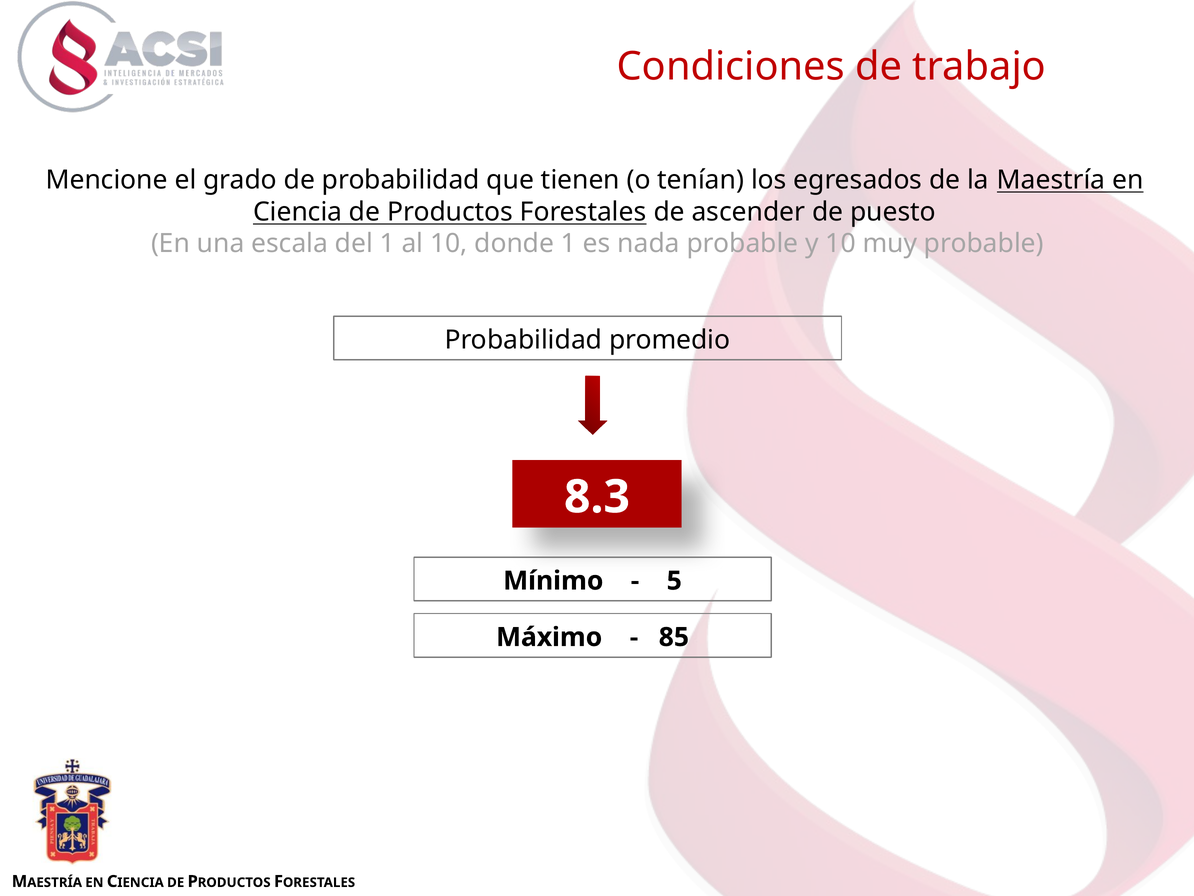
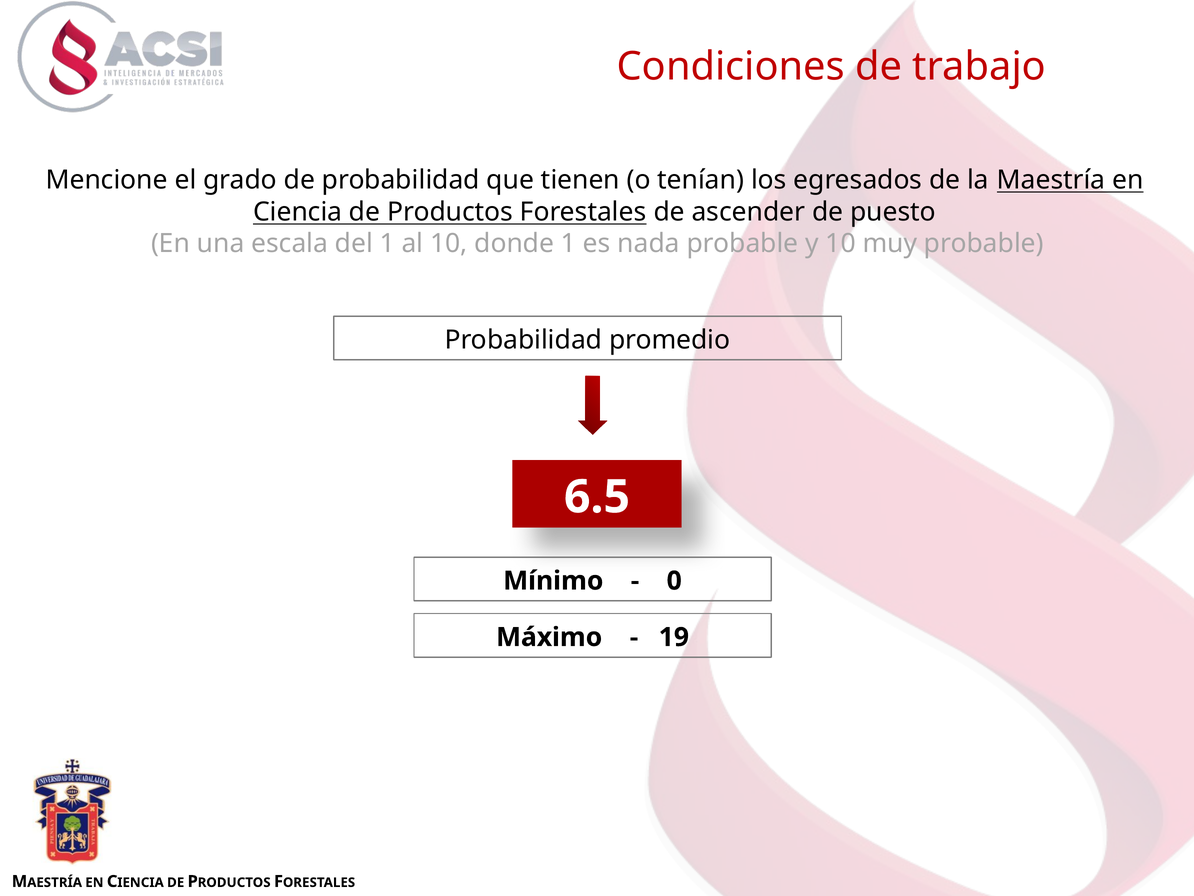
8.3: 8.3 -> 6.5 (597, 497)
5: 5 -> 0 (674, 581)
85: 85 -> 19 (674, 637)
